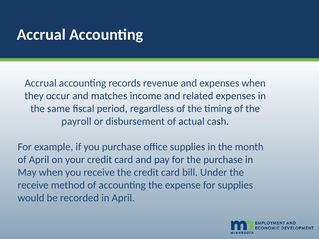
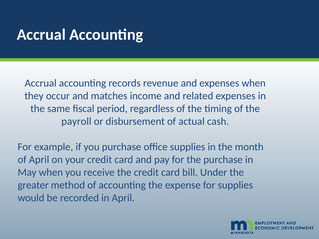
receive: receive -> greater (33, 185)
